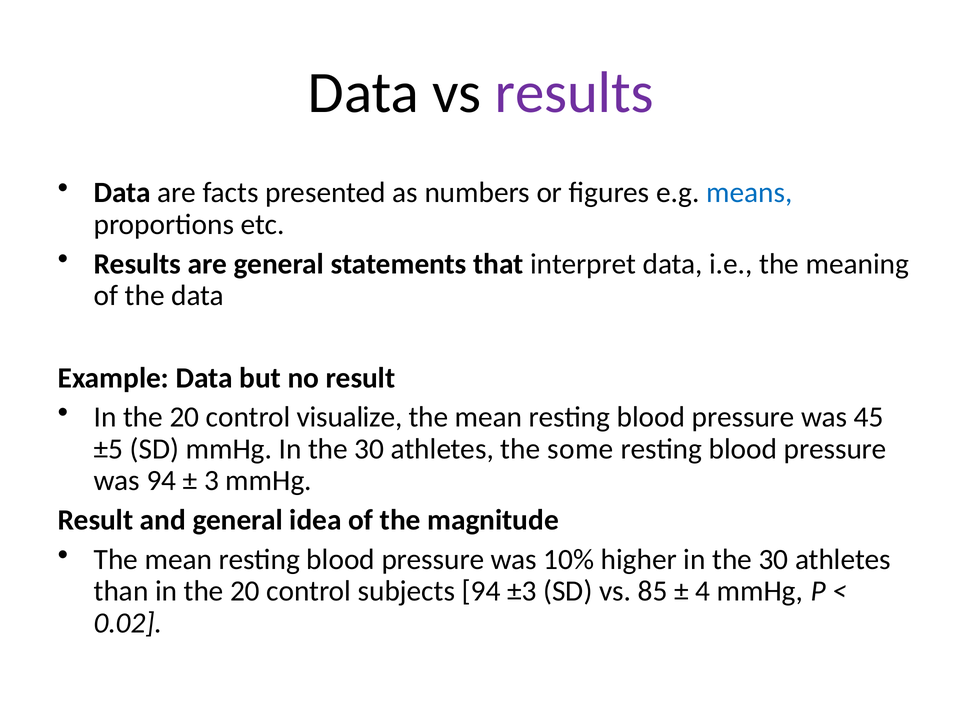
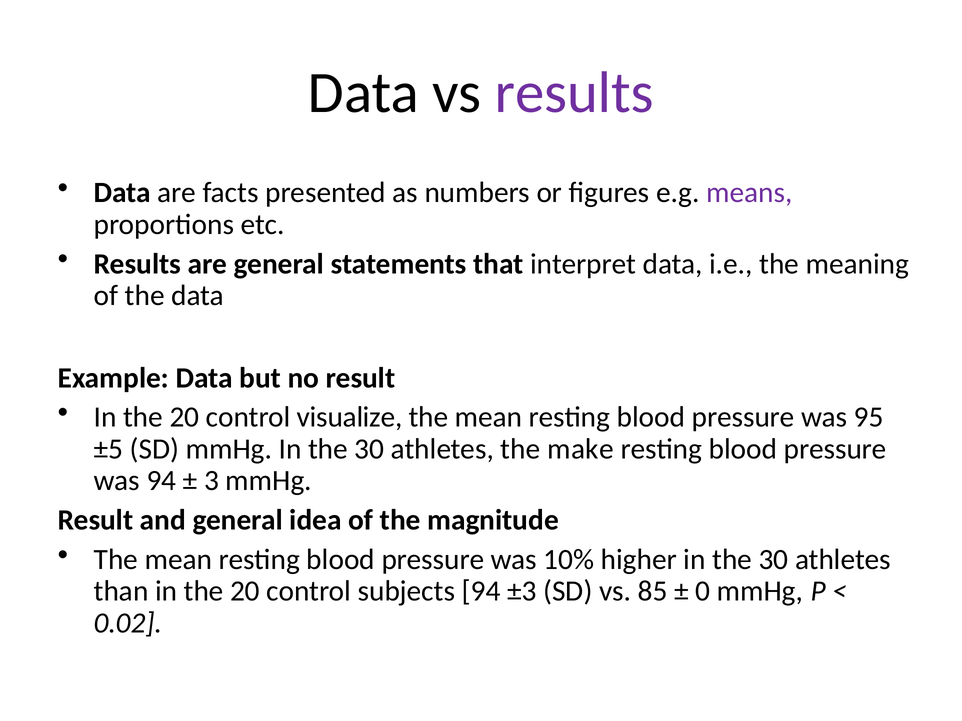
means colour: blue -> purple (749, 193)
45: 45 -> 95 (869, 418)
some: some -> make (580, 449)
4: 4 -> 0 (703, 592)
